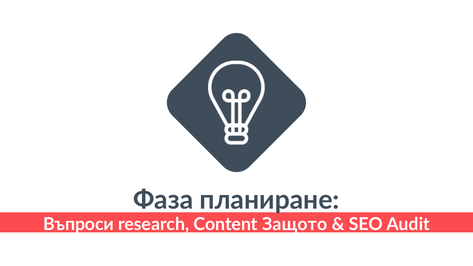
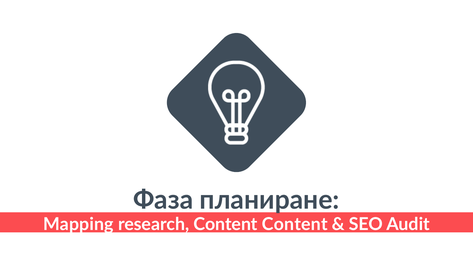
Въпроси: Въпроси -> Mapping (78, 224)
Content Защото: Защото -> Content (295, 224)
